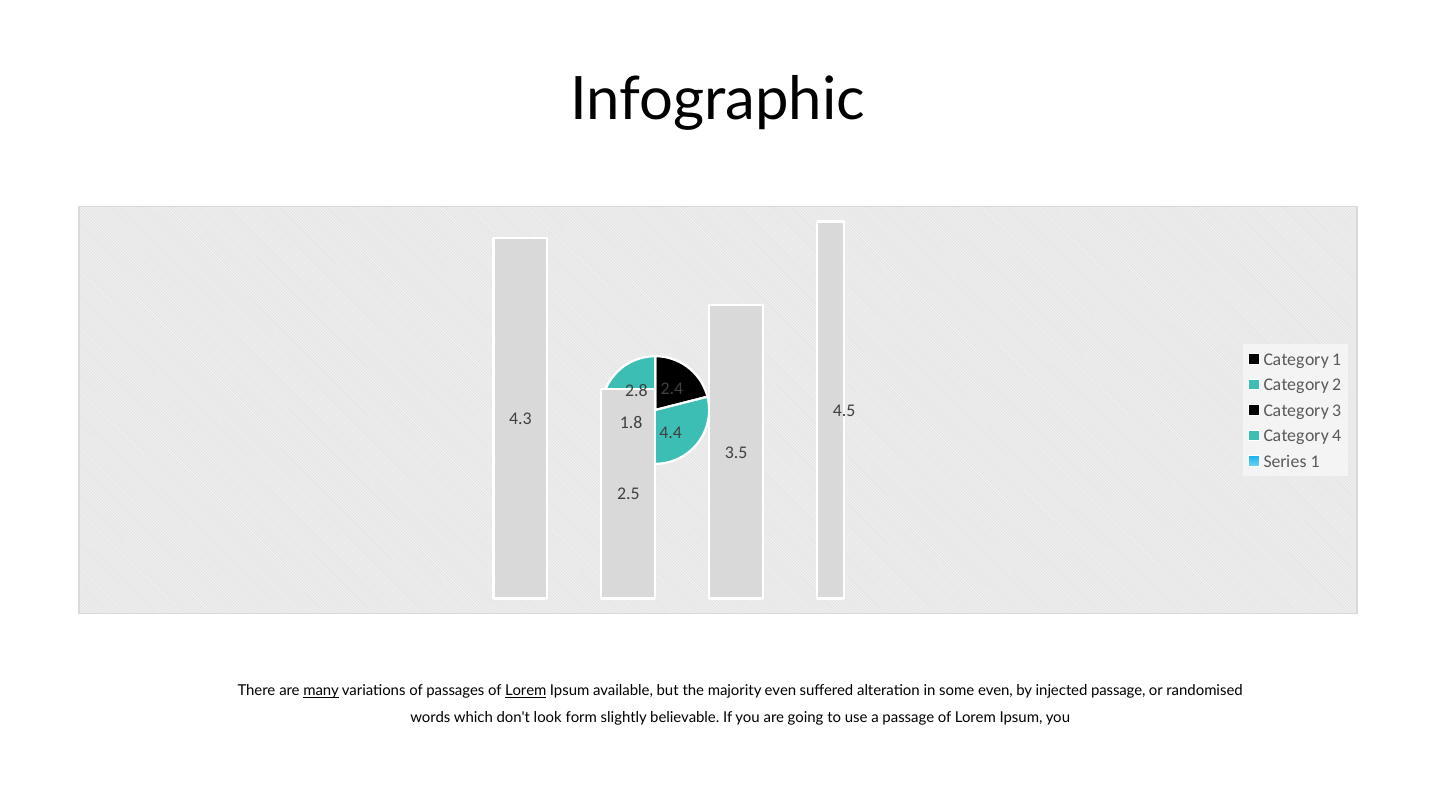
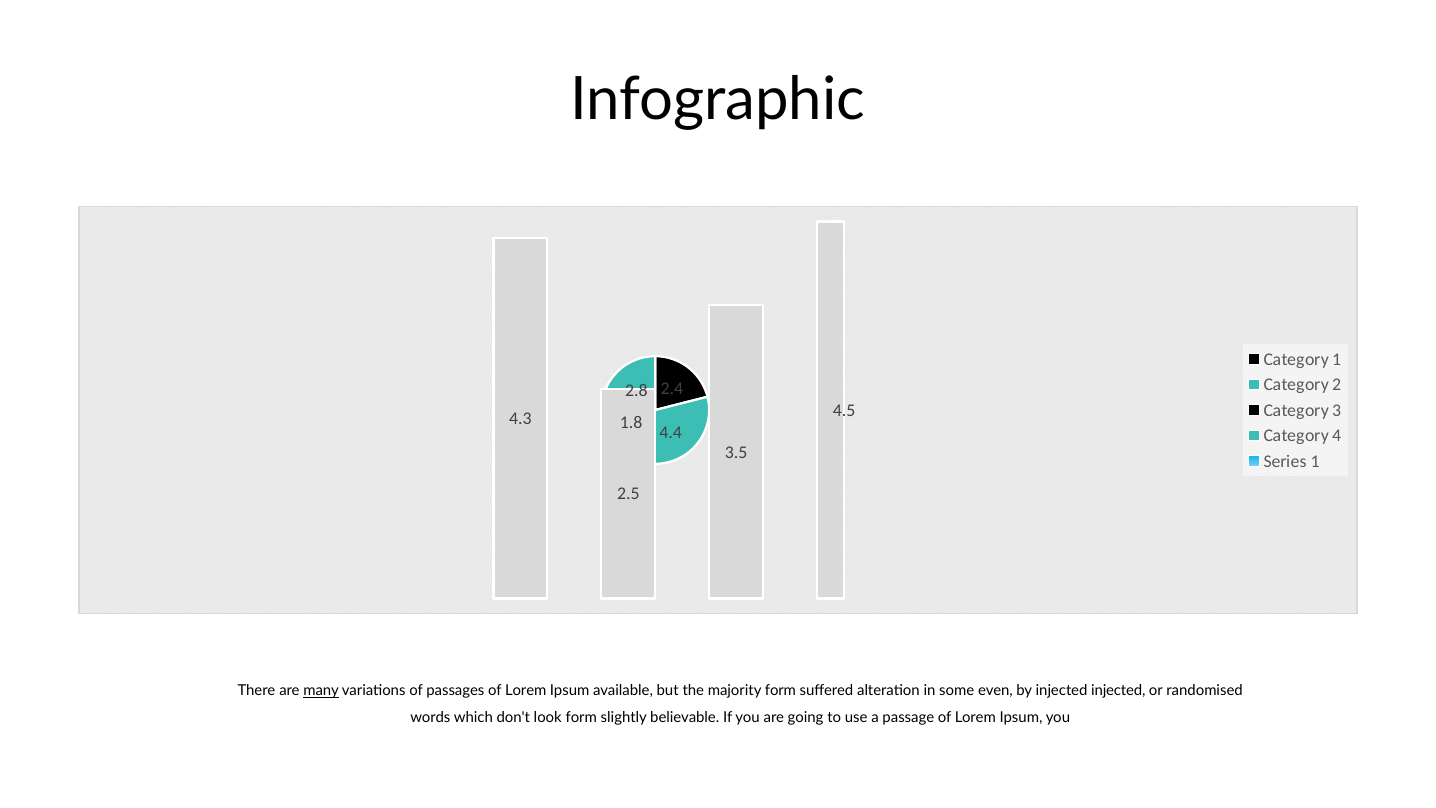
Lorem underline: present -> none (526, 691)
majority even: even -> form (780, 691)
injected passage: passage -> injected (1118, 691)
